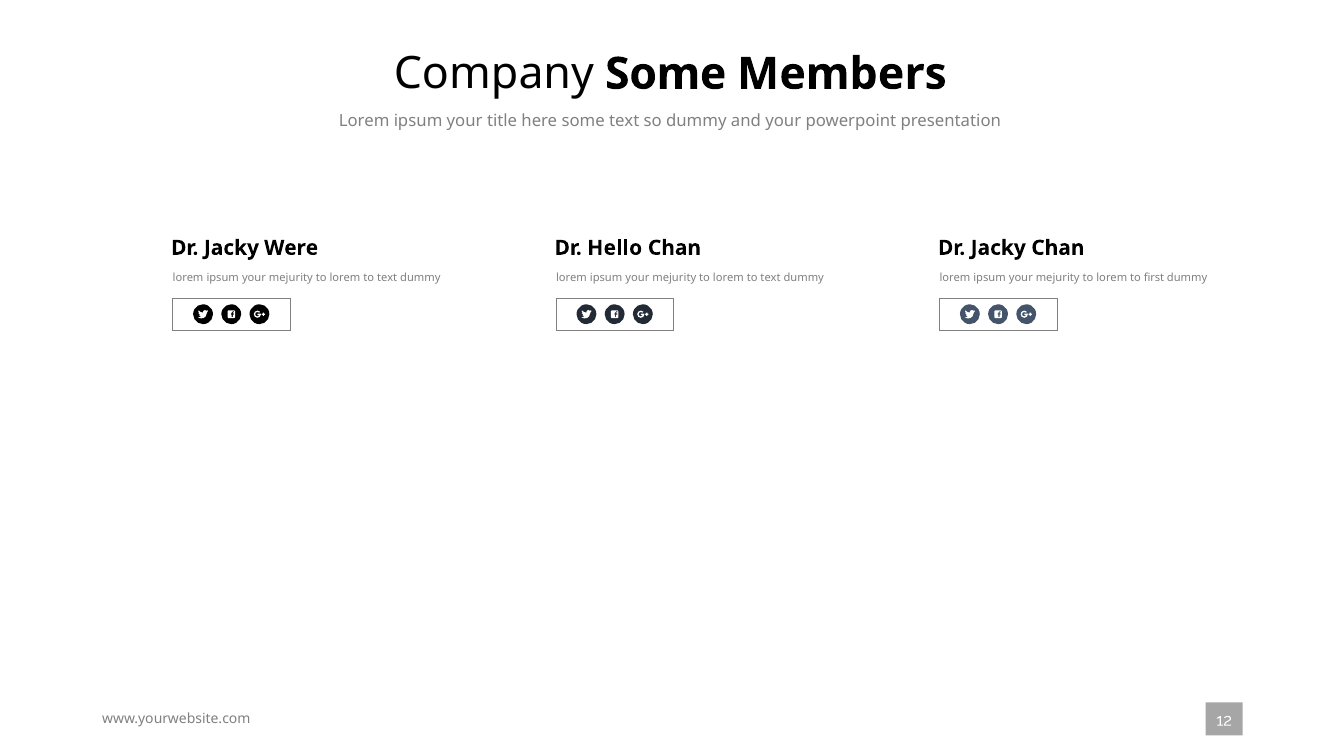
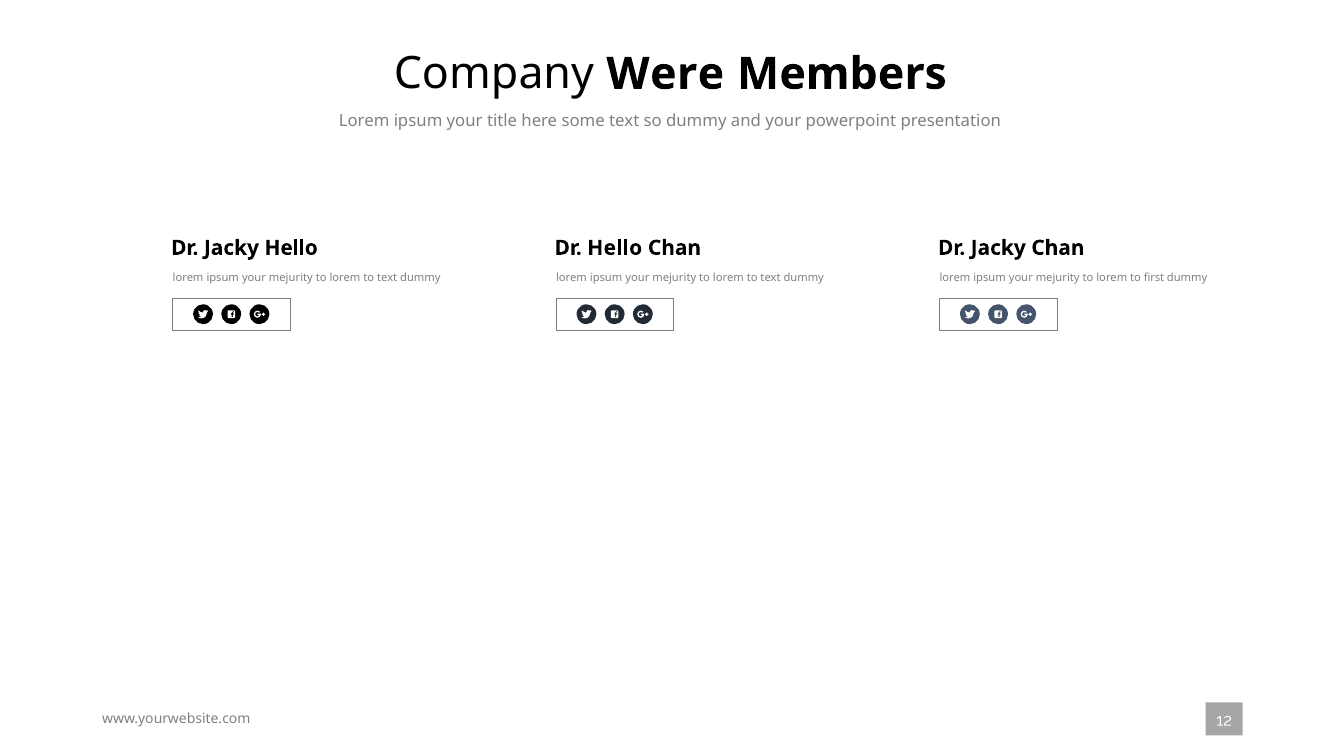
Company Some: Some -> Were (665, 74)
Jacky Were: Were -> Hello (291, 248)
